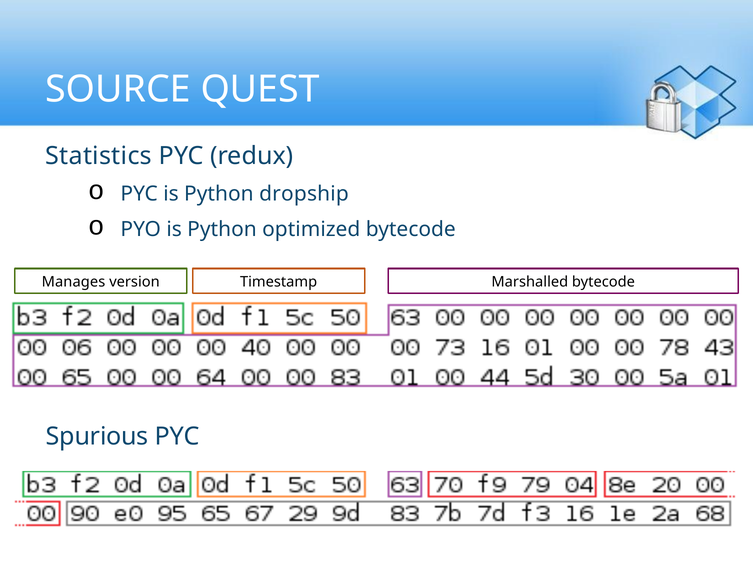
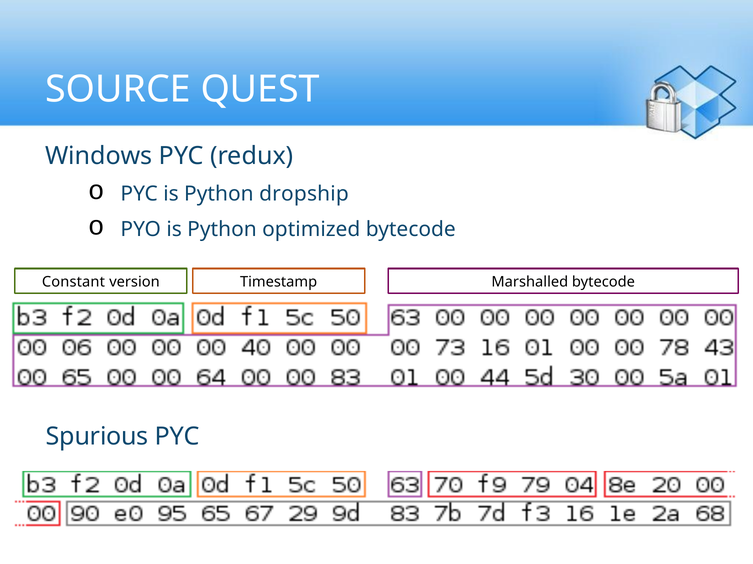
Statistics: Statistics -> Windows (99, 156)
Manages: Manages -> Constant (73, 282)
